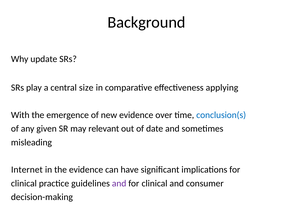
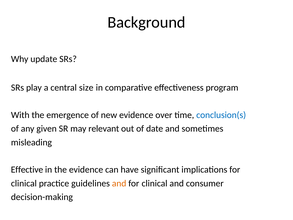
applying: applying -> program (222, 87)
Internet: Internet -> Effective (27, 170)
and colour: purple -> orange (119, 183)
